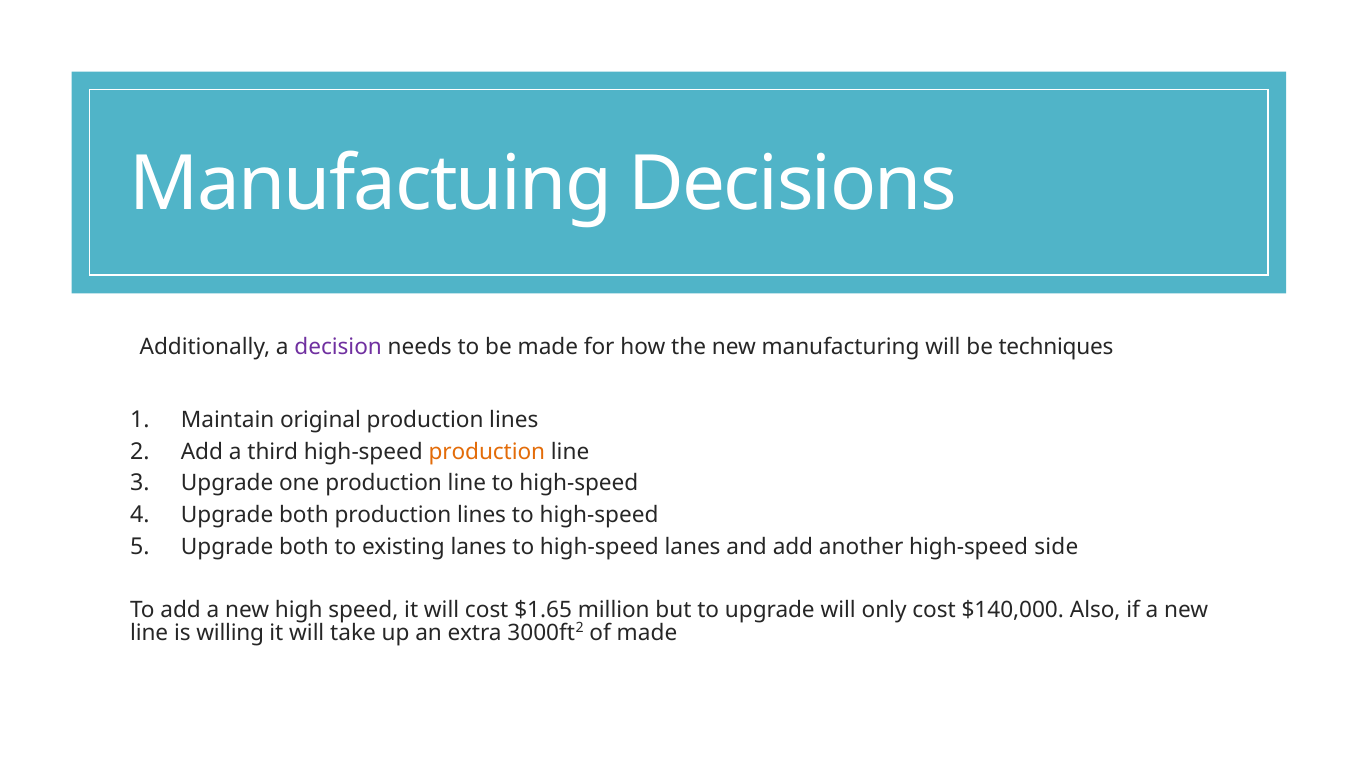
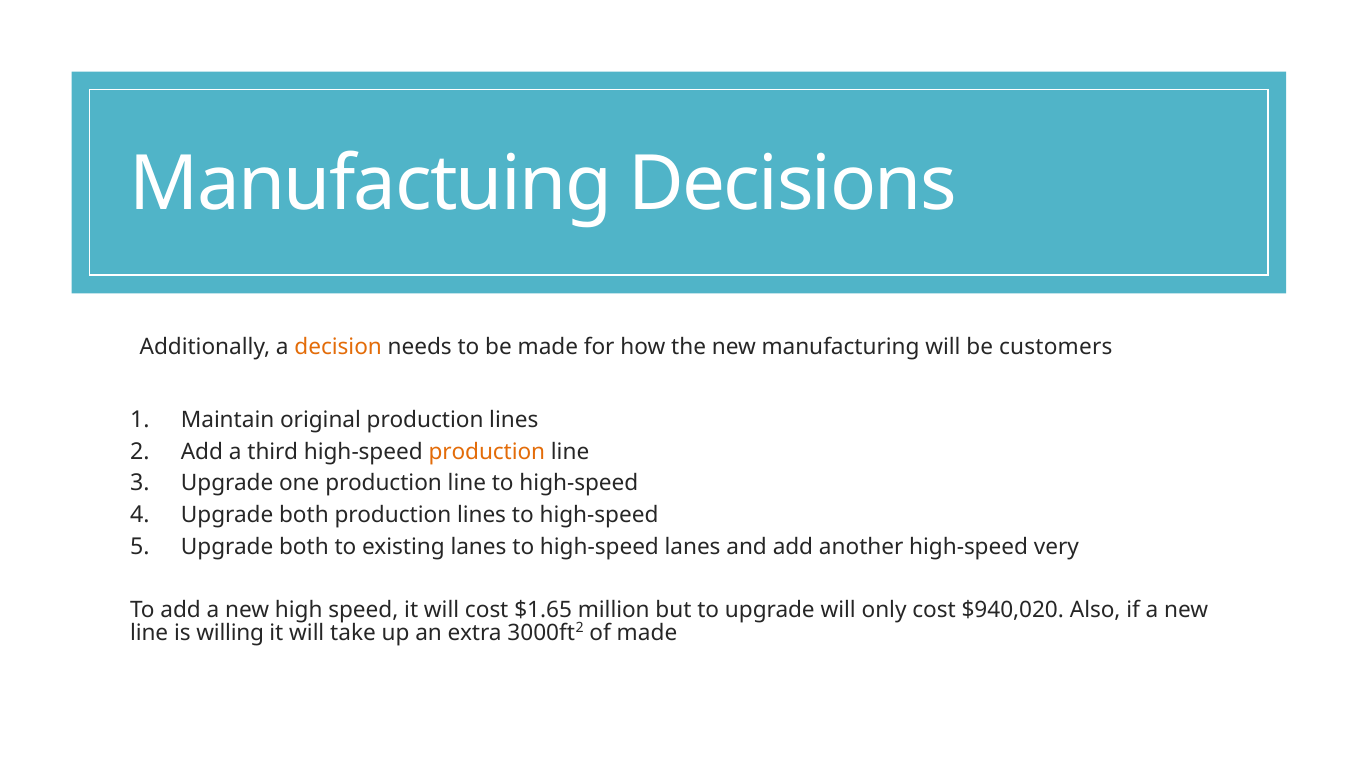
decision colour: purple -> orange (338, 347)
techniques: techniques -> customers (1056, 347)
side: side -> very (1056, 546)
$140,000: $140,000 -> $940,020 (1013, 610)
